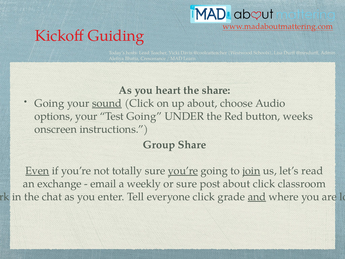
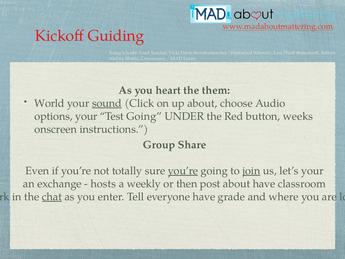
the share: share -> them (216, 90)
Going: Going -> World (49, 103)
Even underline: present -> none (37, 171)
let’s read: read -> your (312, 171)
email: email -> hosts (103, 184)
or sure: sure -> then (187, 184)
about click: click -> have (264, 184)
chat underline: none -> present (52, 197)
everyone click: click -> have (204, 197)
and underline: present -> none (257, 197)
